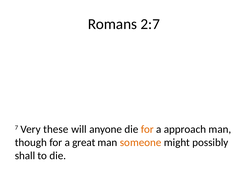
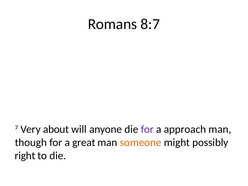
2:7: 2:7 -> 8:7 (150, 24)
these: these -> about (56, 129)
for colour: orange -> purple (147, 129)
shall: shall -> right (25, 156)
